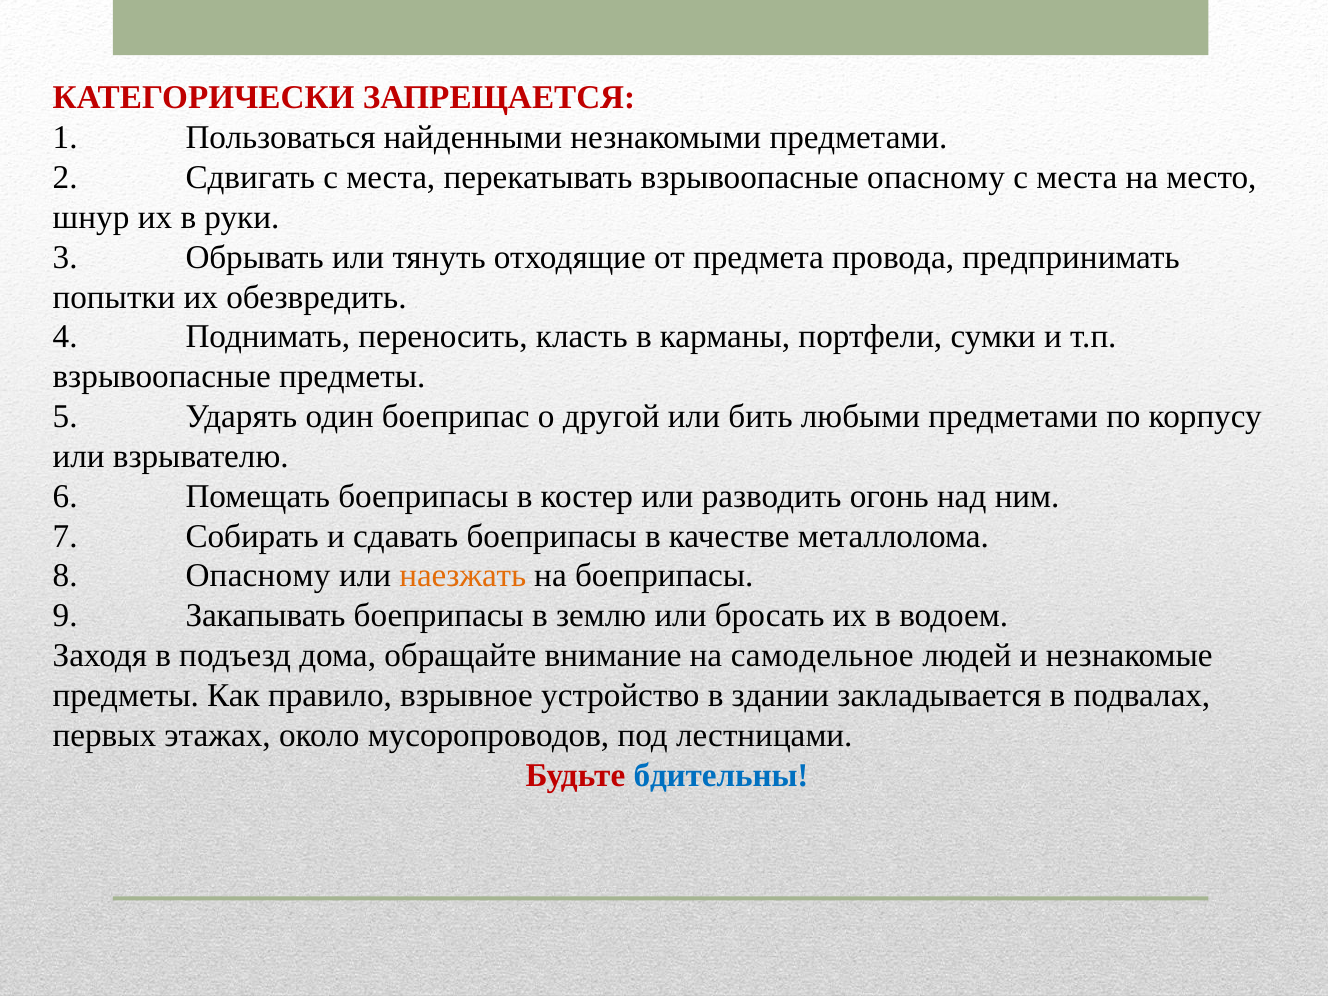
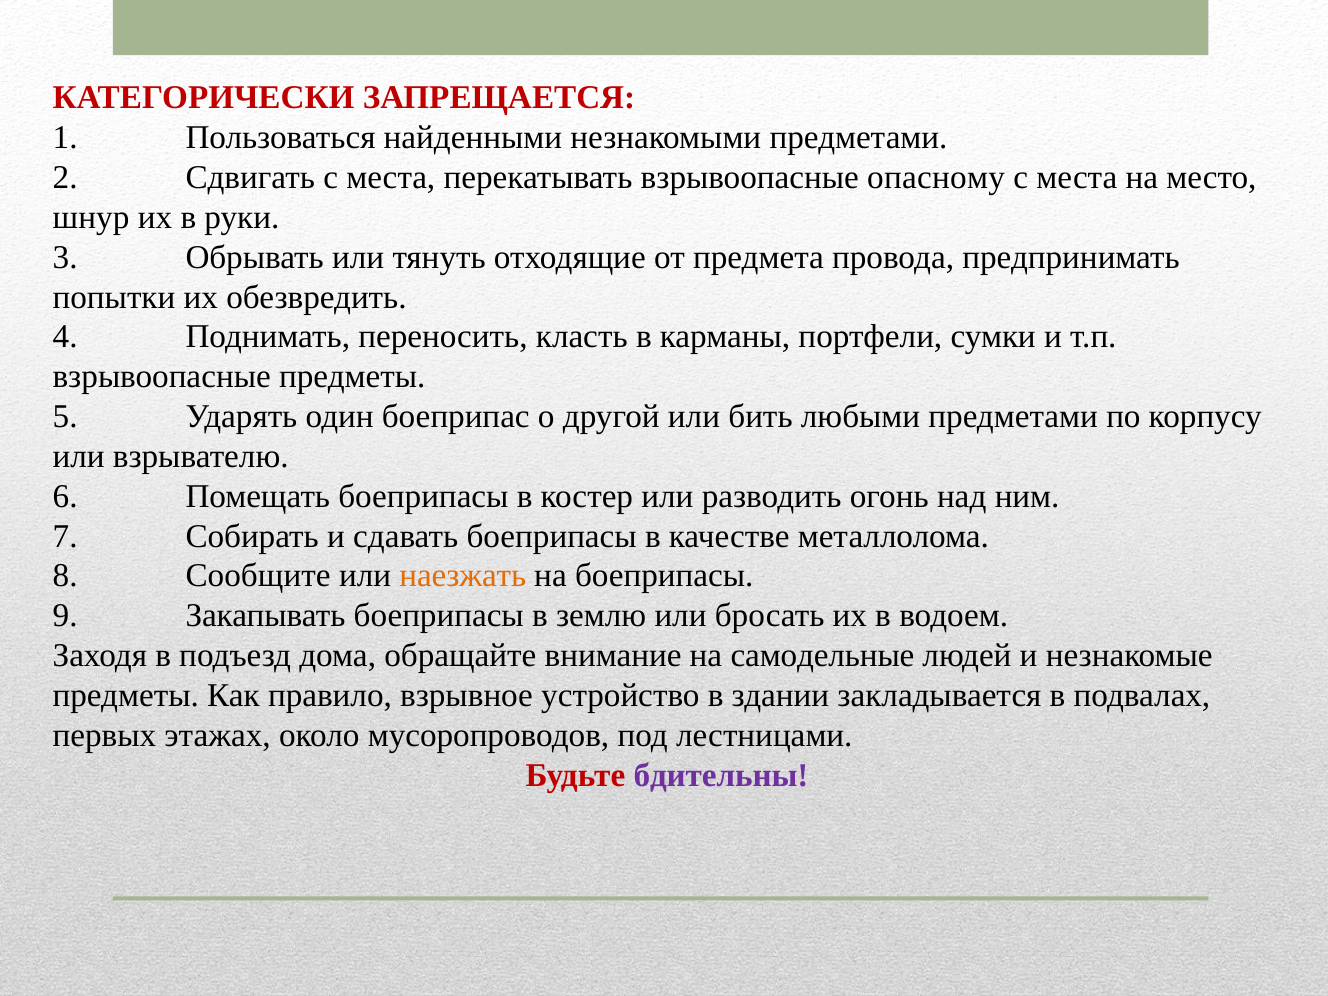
8 Опасному: Опасному -> Сообщите (258, 576)
самодельное: самодельное -> самодельные (823, 656)
бдительны colour: blue -> purple (721, 775)
